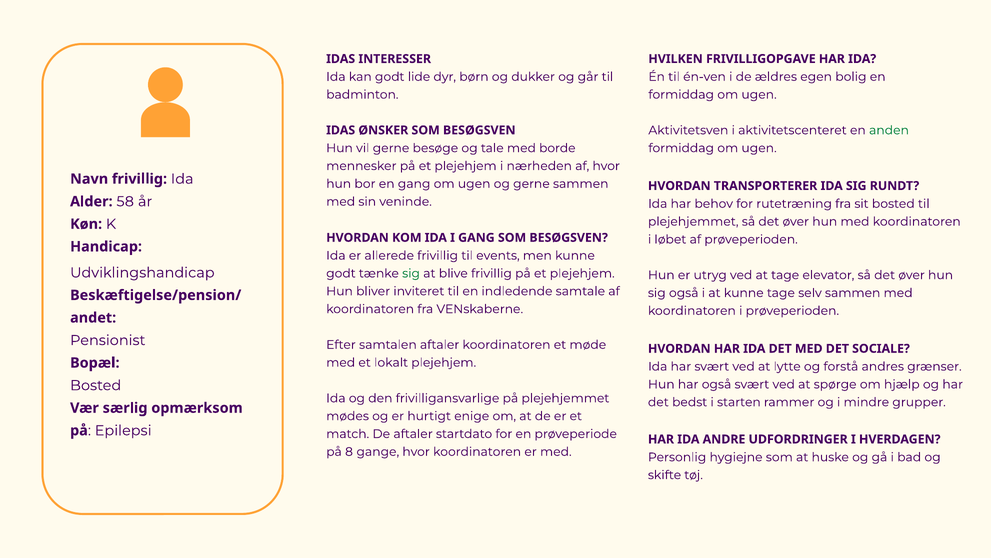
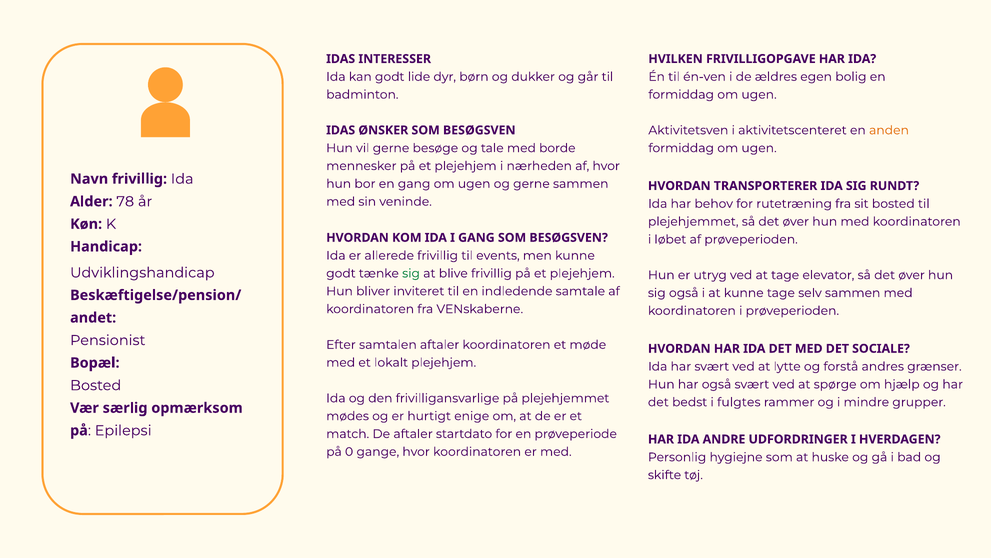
anden colour: green -> orange (889, 130)
58: 58 -> 78 (125, 201)
starten: starten -> fulgtes (739, 402)
8: 8 -> 0 (349, 451)
